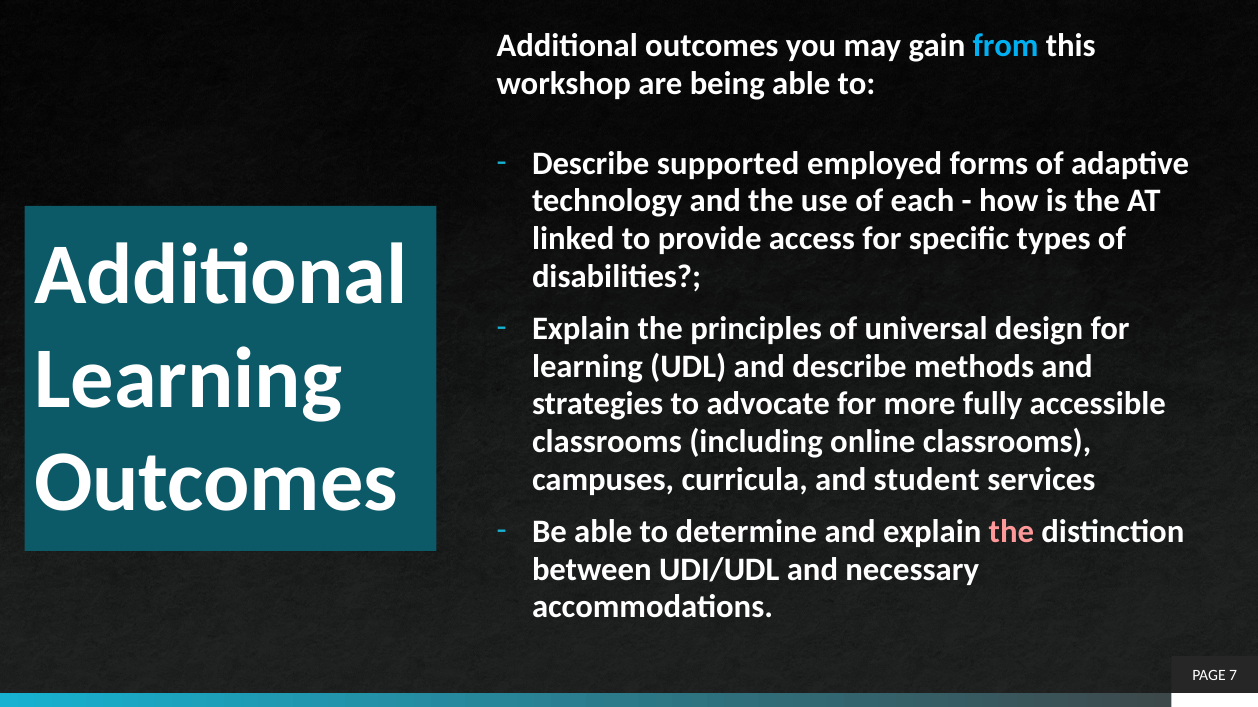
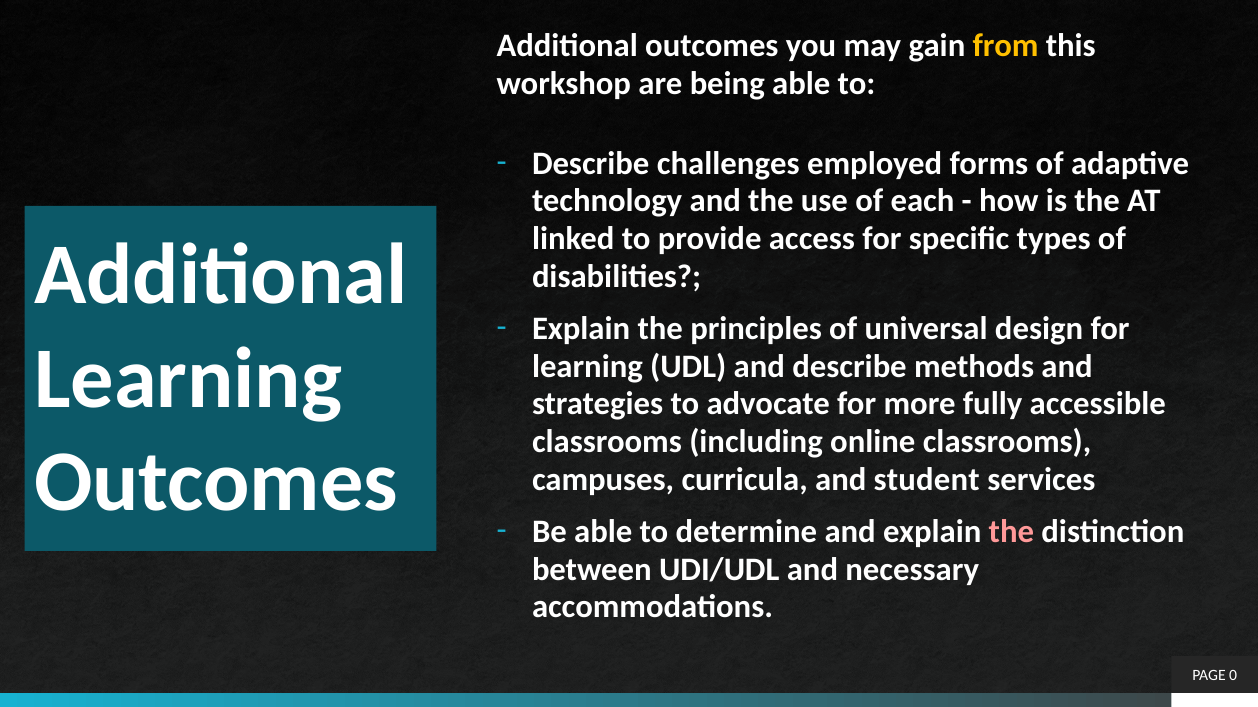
from colour: light blue -> yellow (1006, 46)
supported: supported -> challenges (728, 163)
7: 7 -> 0 (1233, 676)
